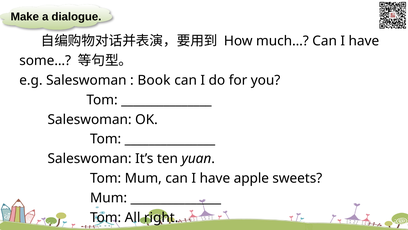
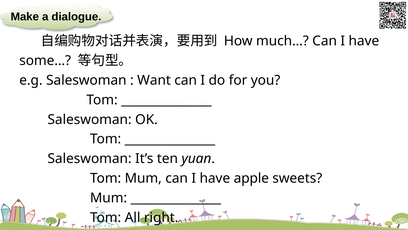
Book: Book -> Want (154, 80)
